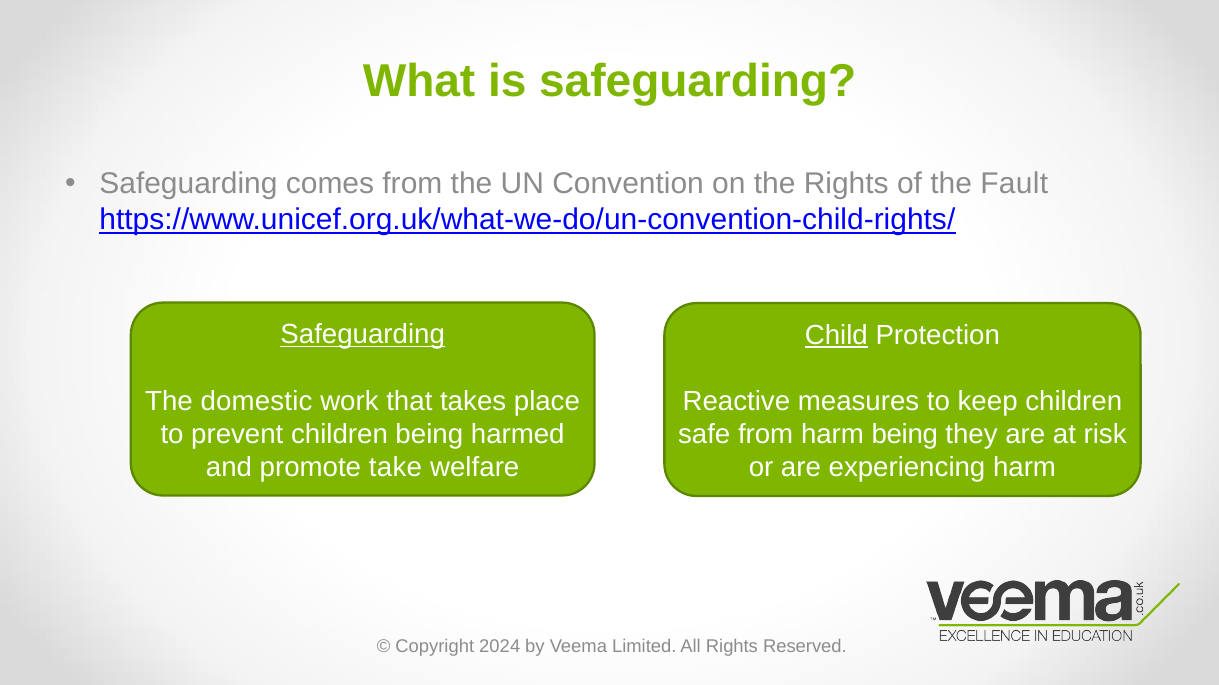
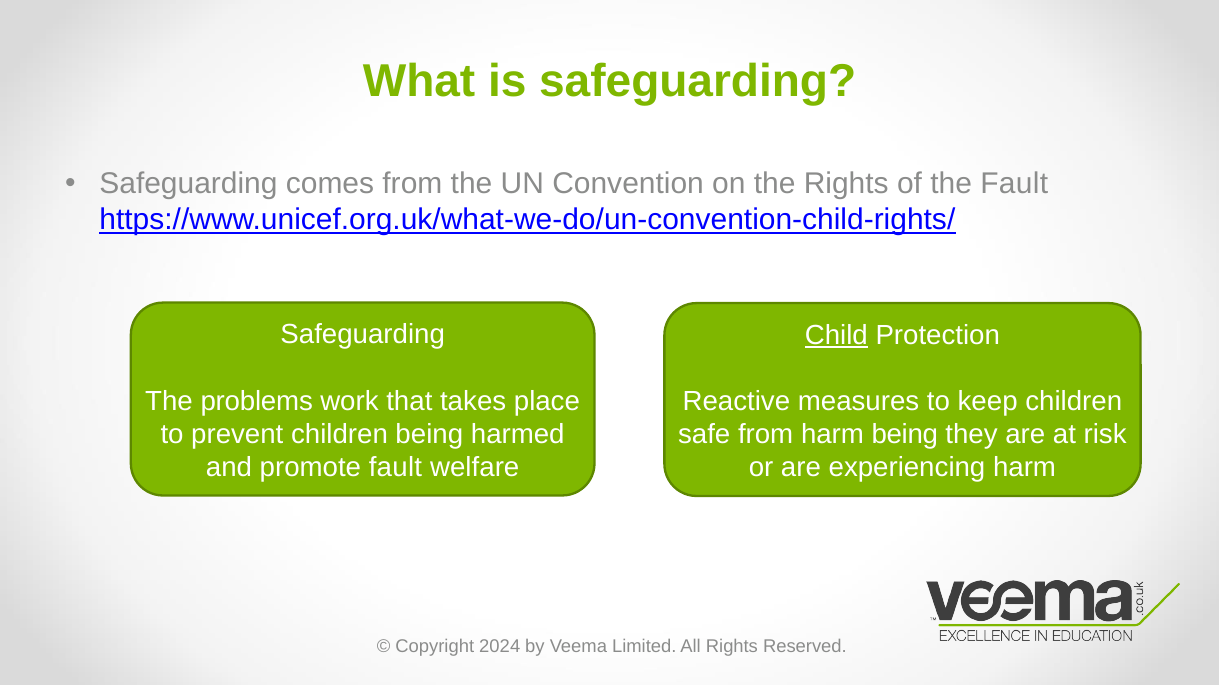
Safeguarding underline: present -> none (363, 335)
domestic: domestic -> problems (257, 401)
promote take: take -> fault (395, 468)
